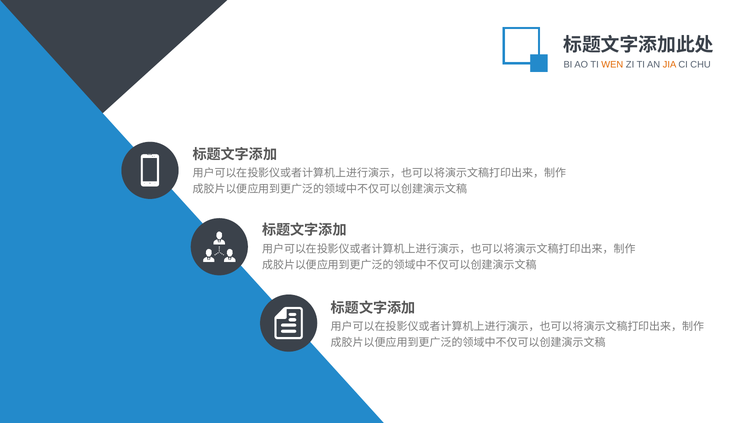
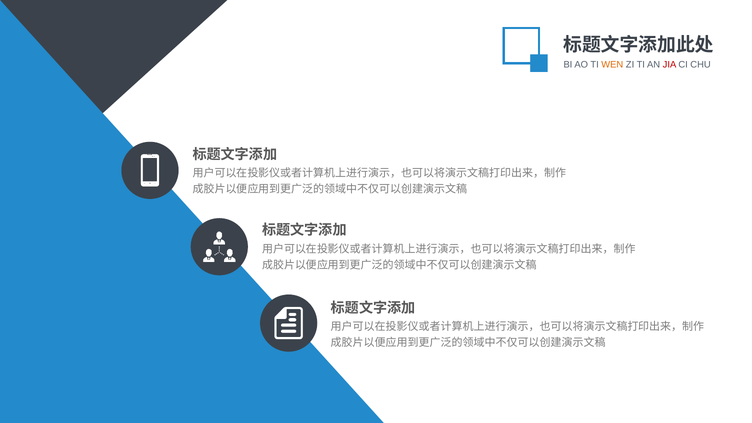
JIA colour: orange -> red (670, 64)
